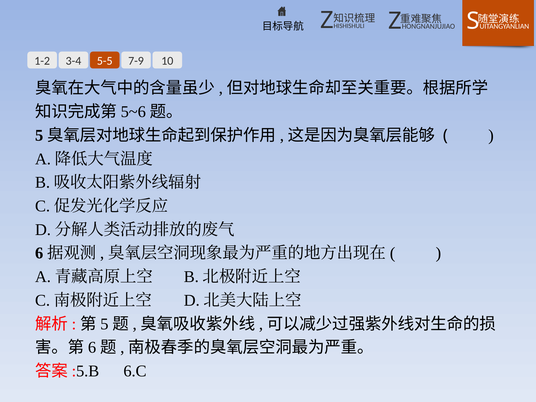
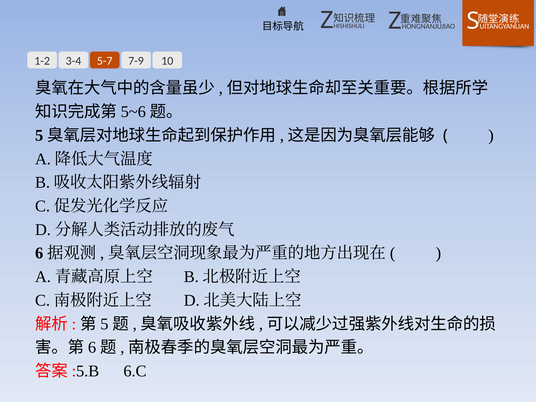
5-5: 5-5 -> 5-7 (105, 61)
